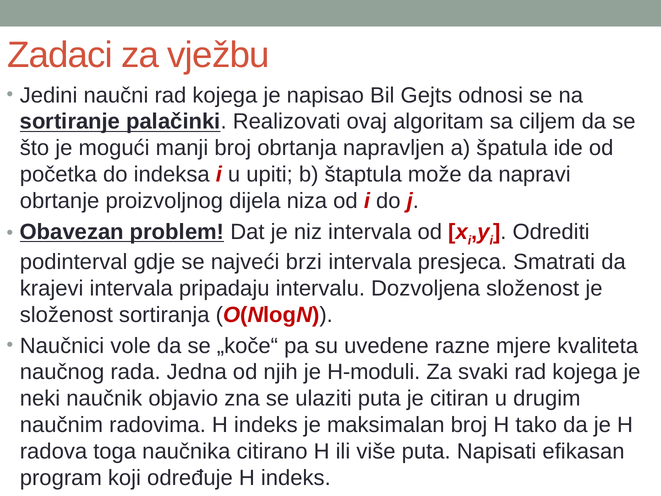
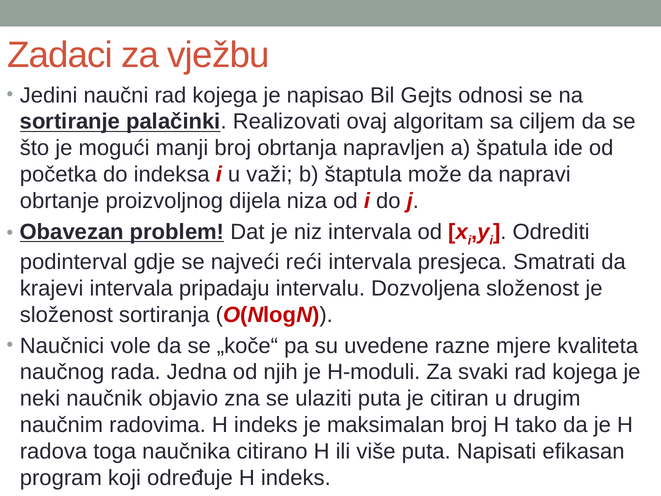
upiti: upiti -> važi (269, 175)
brzi: brzi -> reći (304, 262)
